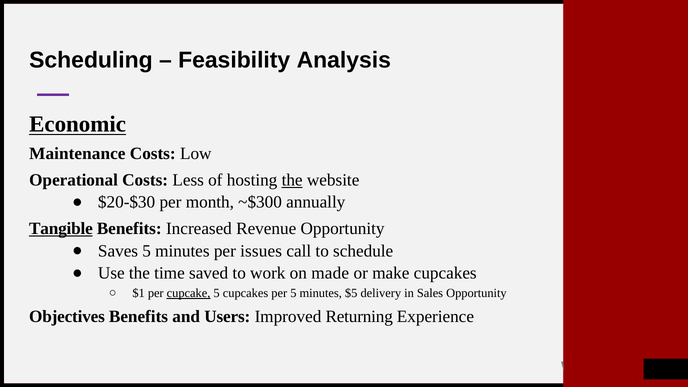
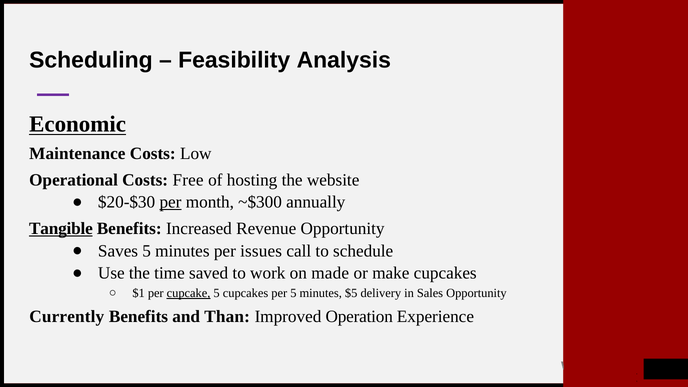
Less: Less -> Free (188, 180)
the underline: present -> none (292, 180)
per underline: none -> present (170, 202)
Objectives: Objectives -> Currently (67, 317)
Users: Users -> Than (227, 317)
Returning: Returning -> Operation (359, 317)
